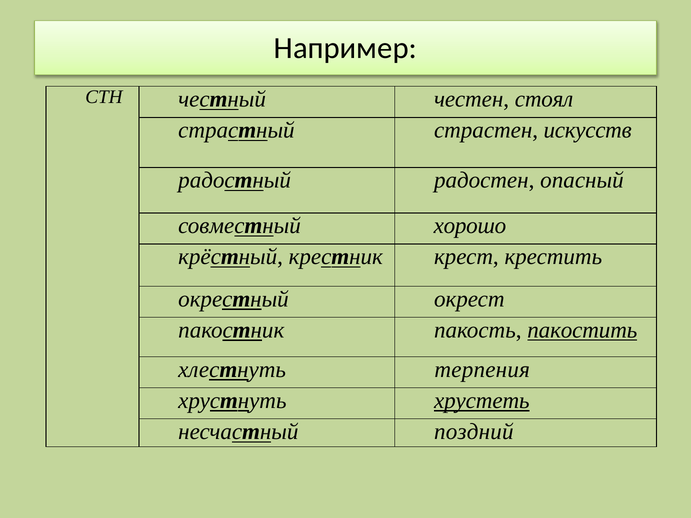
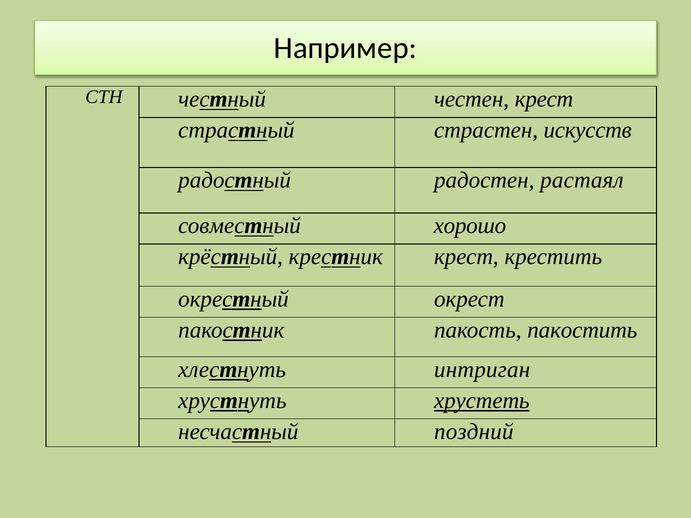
честен стоял: стоял -> крест (544, 99)
опасный: опасный -> растаял (582, 180)
пакостить underline: present -> none (582, 330)
терпения: терпения -> интриган (482, 370)
